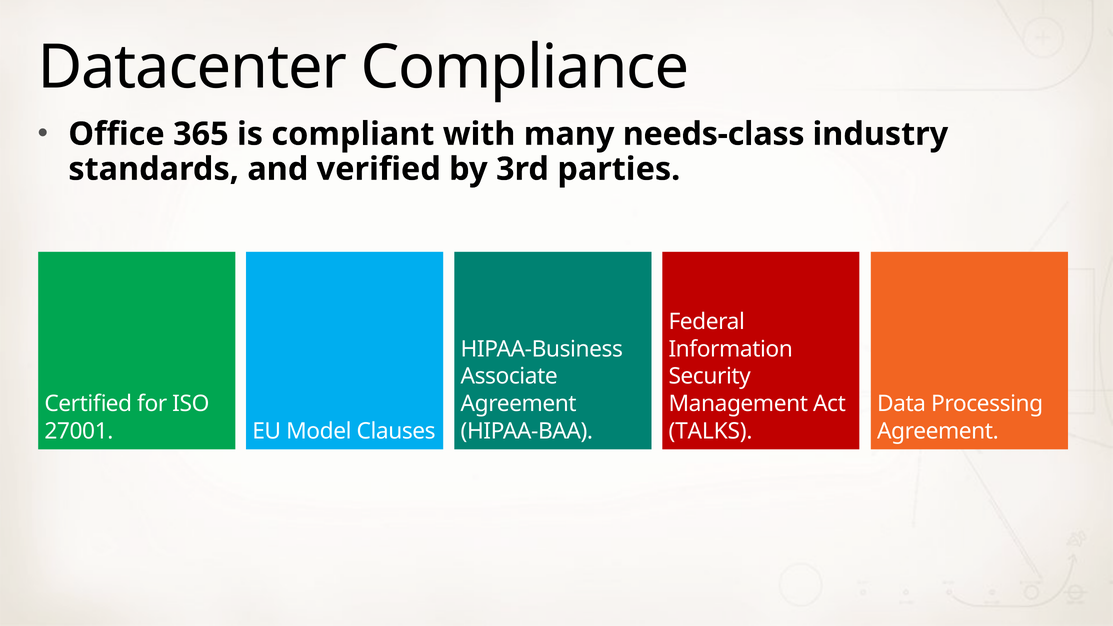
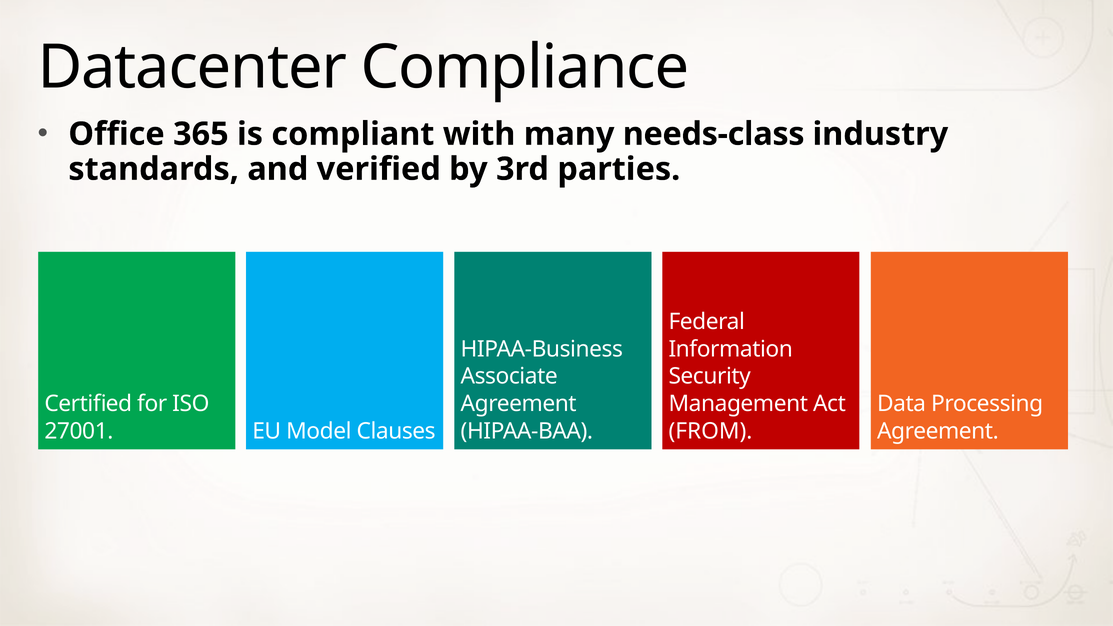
TALKS: TALKS -> FROM (710, 431)
